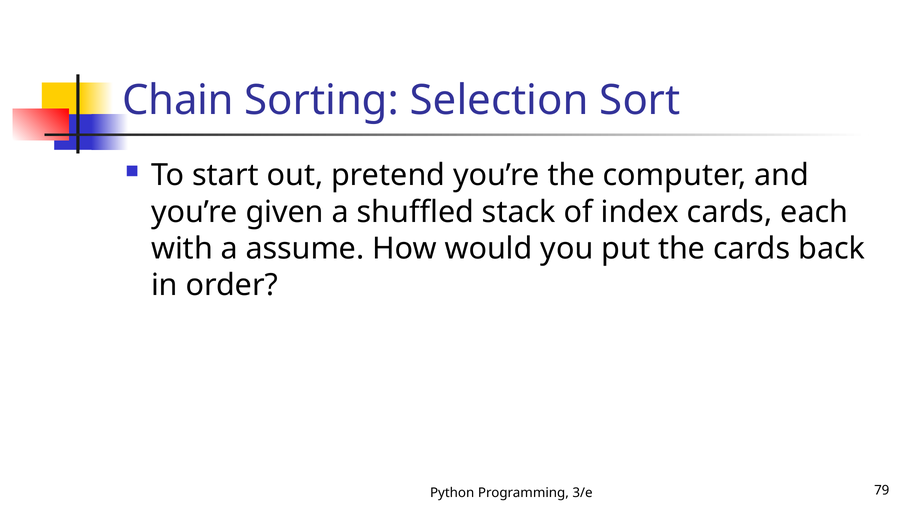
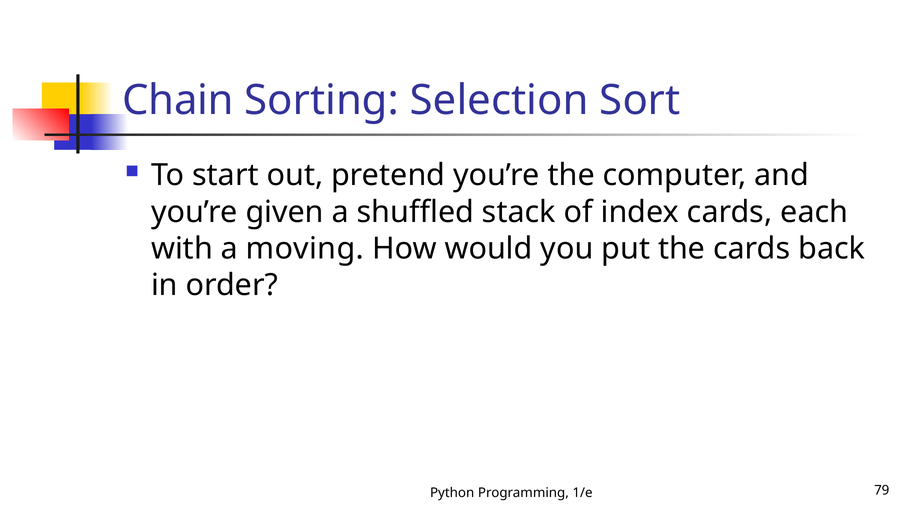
assume: assume -> moving (305, 249)
3/e: 3/e -> 1/e (582, 493)
